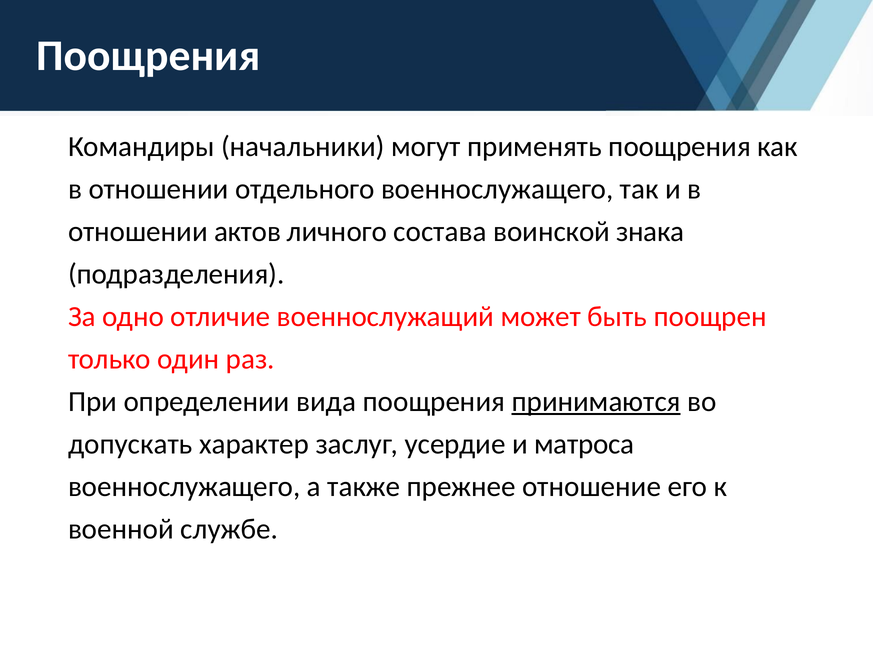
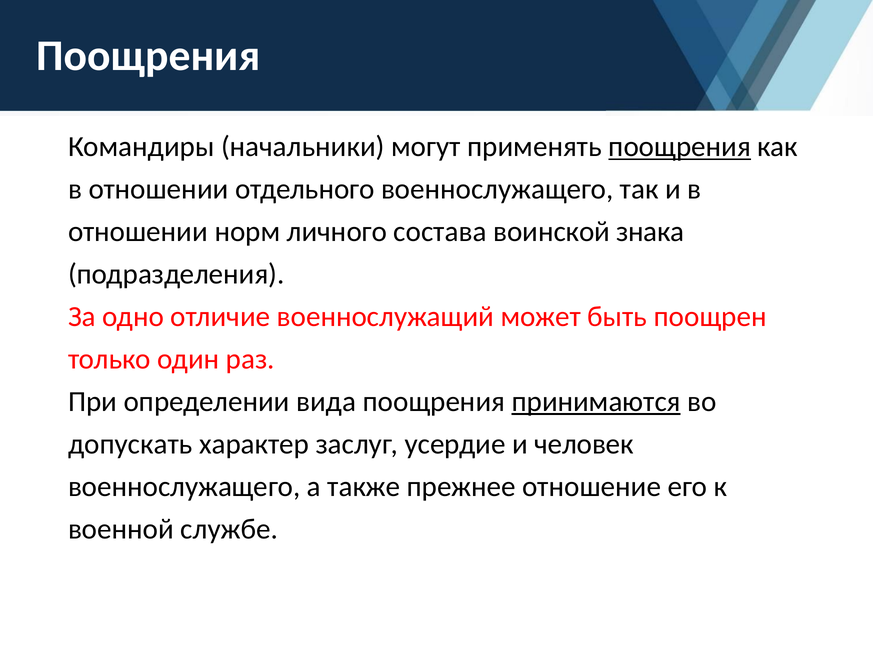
поощрения underline: none -> present (680, 147)
актов: актов -> норм (247, 232)
матроса: матроса -> человек (584, 444)
